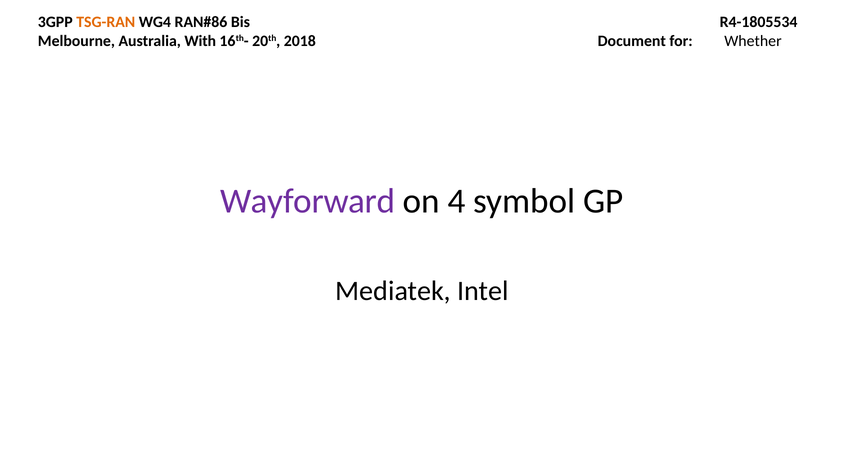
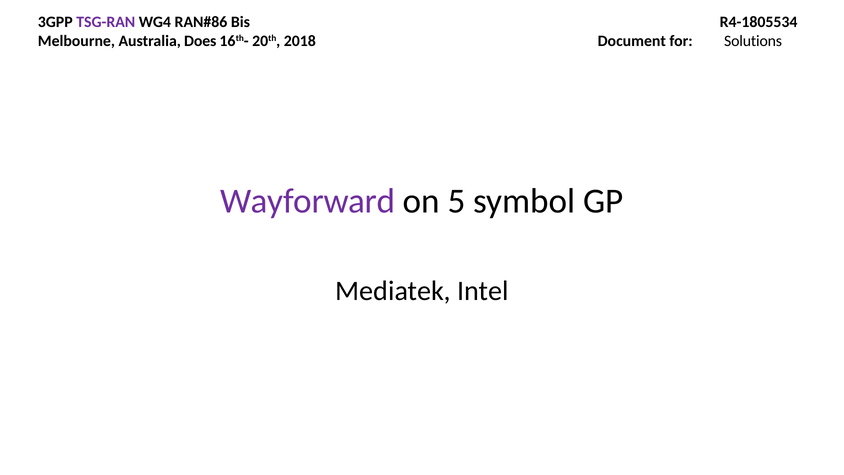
TSG-RAN colour: orange -> purple (106, 22)
With: With -> Does (200, 41)
Whether: Whether -> Solutions (753, 41)
4: 4 -> 5 (457, 201)
